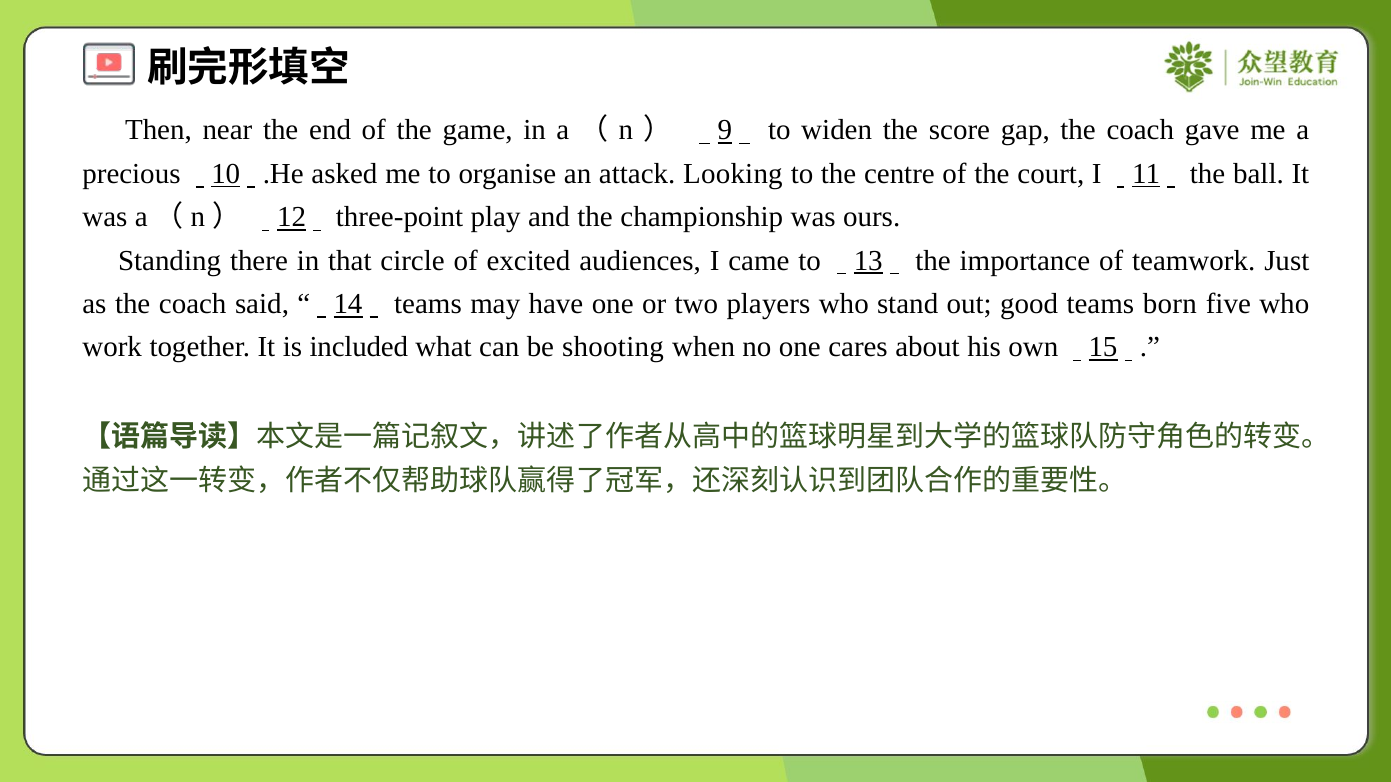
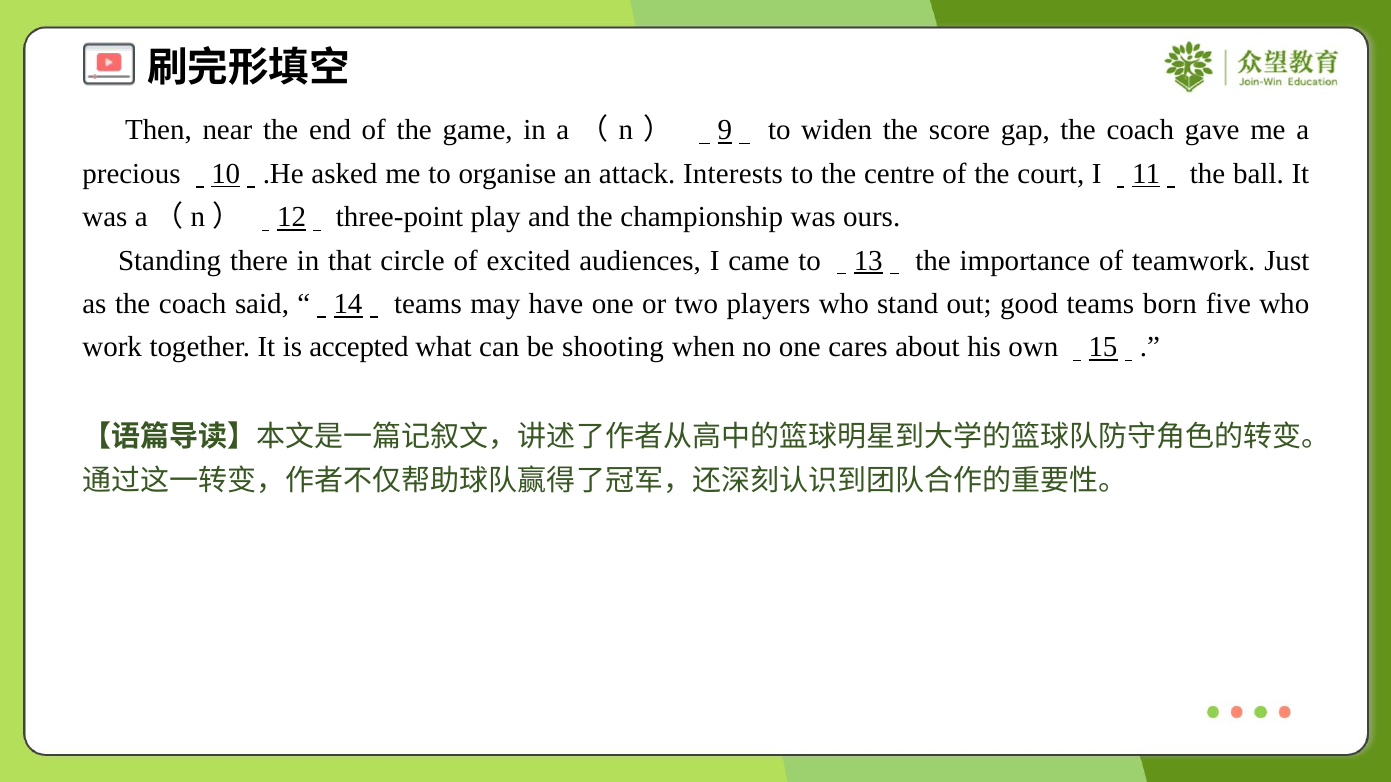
Looking: Looking -> Interests (733, 174)
included: included -> accepted (359, 348)
